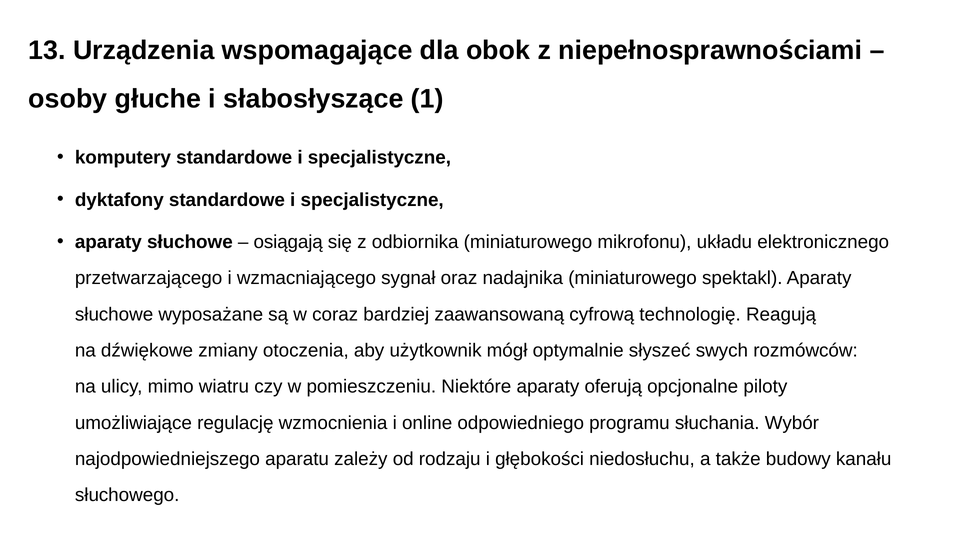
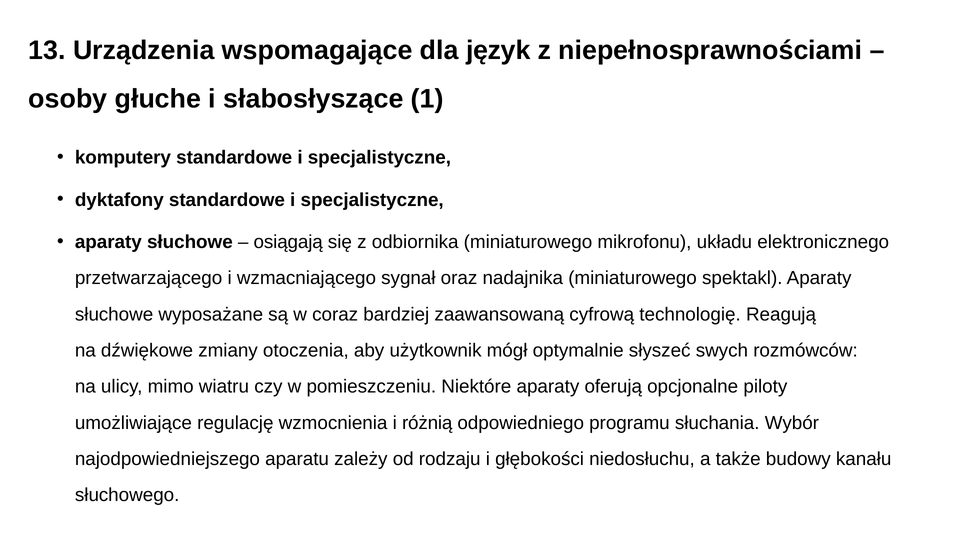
obok: obok -> język (498, 51)
online: online -> różnią (427, 423)
